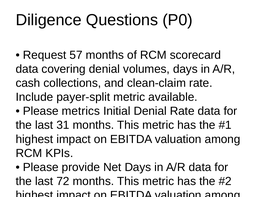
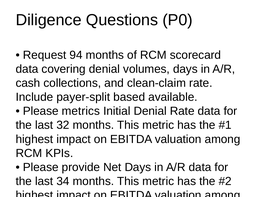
57: 57 -> 94 (76, 55)
payer-split metric: metric -> based (129, 97)
31: 31 -> 32 (63, 125)
72: 72 -> 34 (63, 181)
